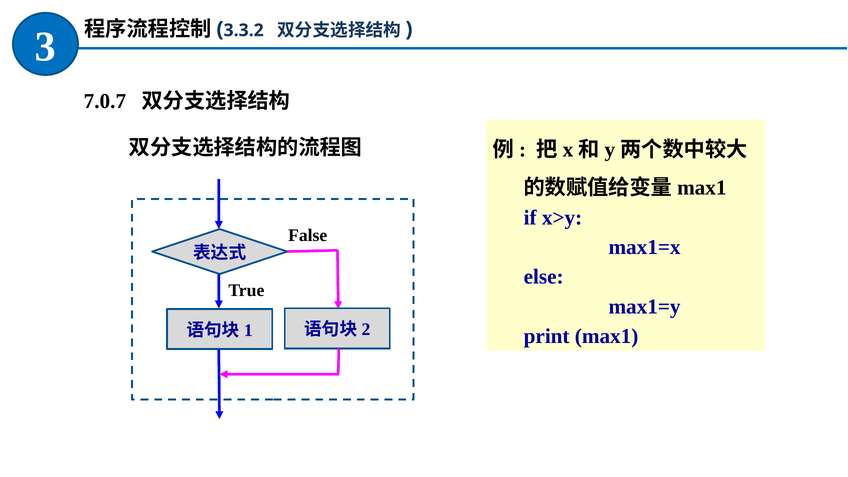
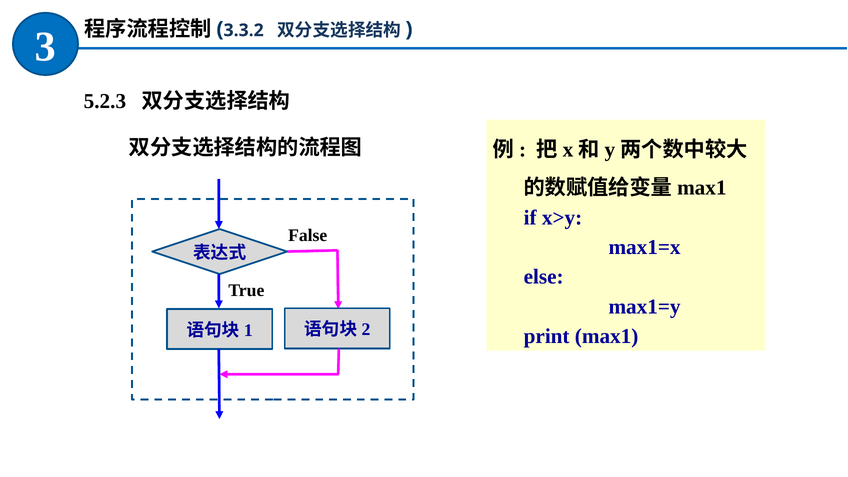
7.0.7: 7.0.7 -> 5.2.3 (105, 101)
